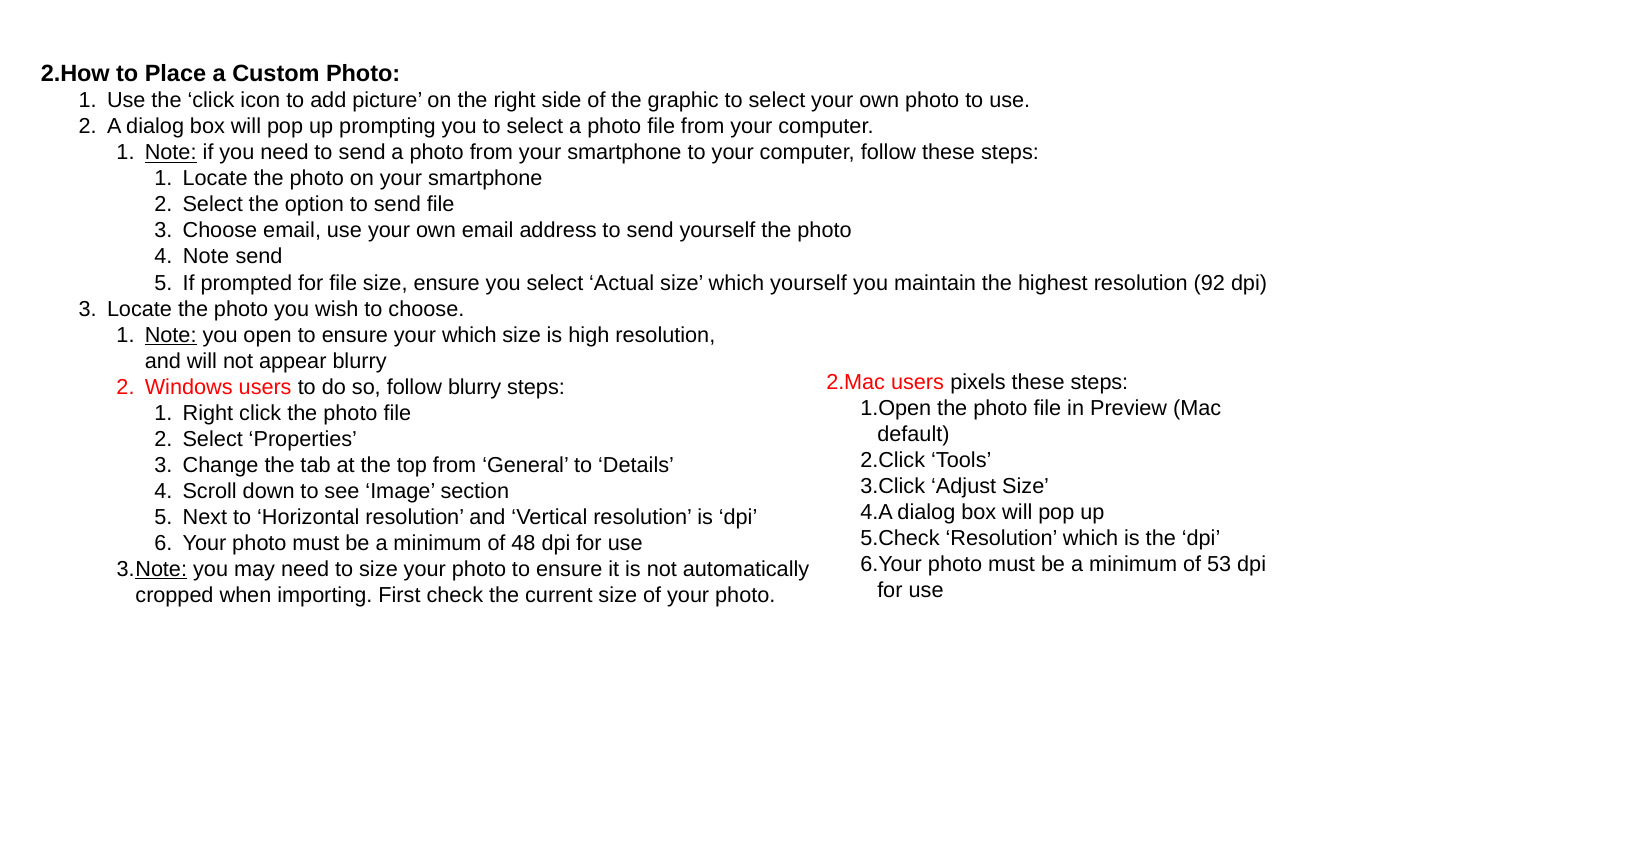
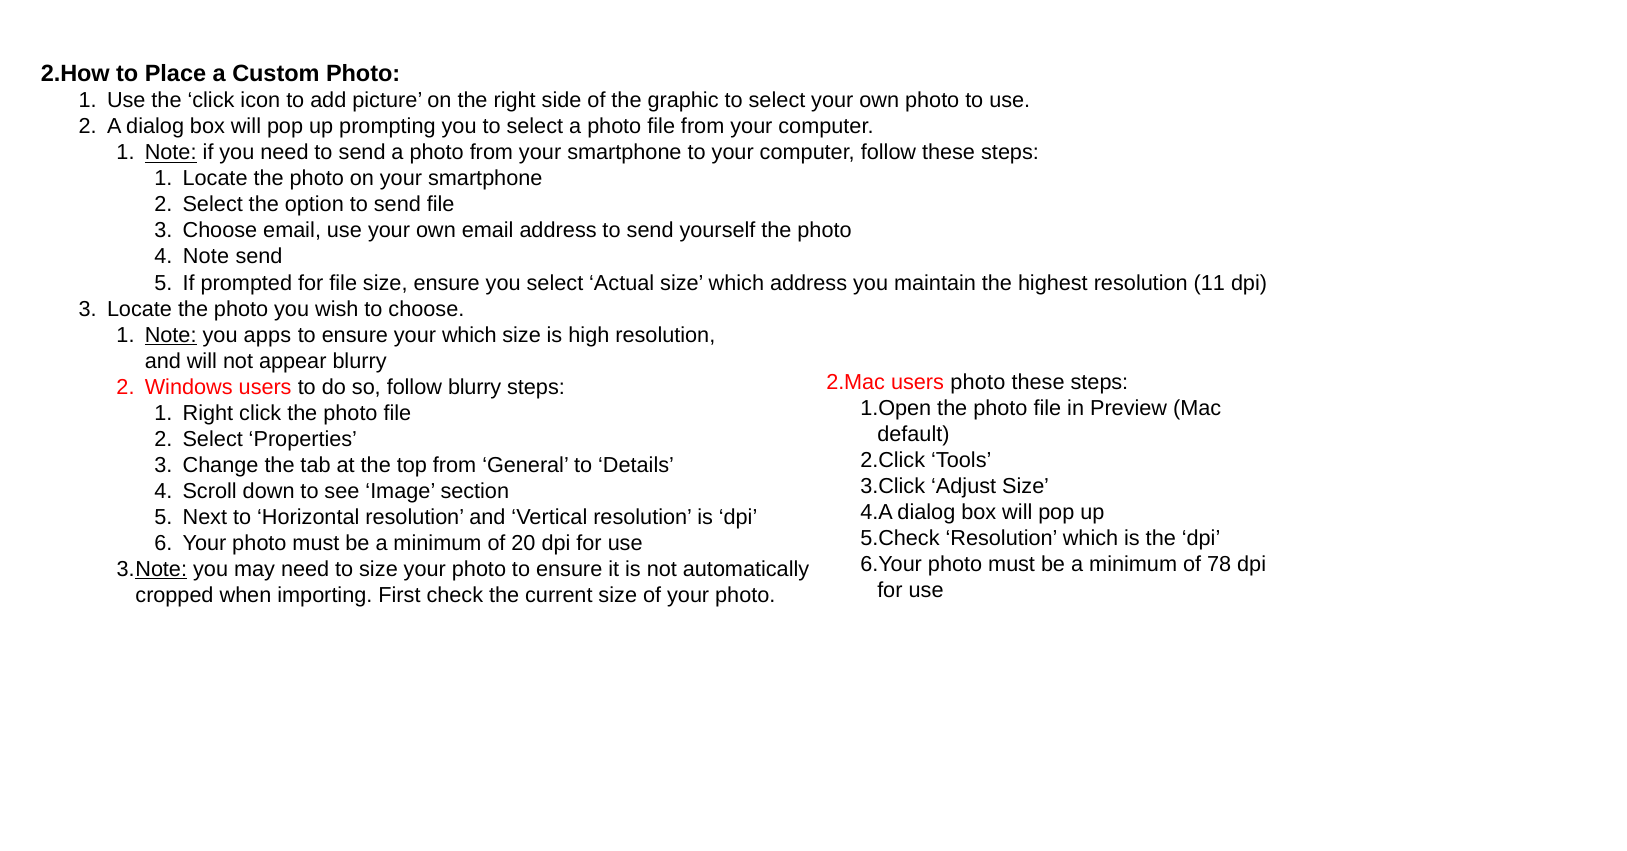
which yourself: yourself -> address (809, 283)
92: 92 -> 11 (1209, 283)
open: open -> apps (267, 335)
users pixels: pixels -> photo (978, 383)
48: 48 -> 20 (524, 543)
53: 53 -> 78 (1219, 565)
